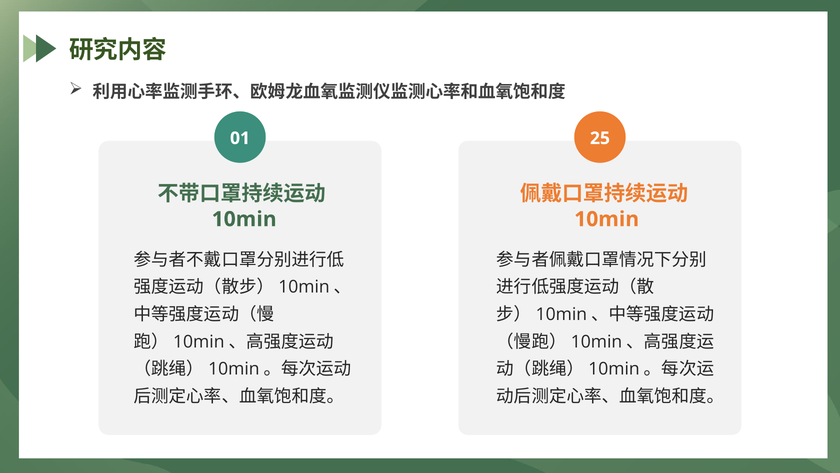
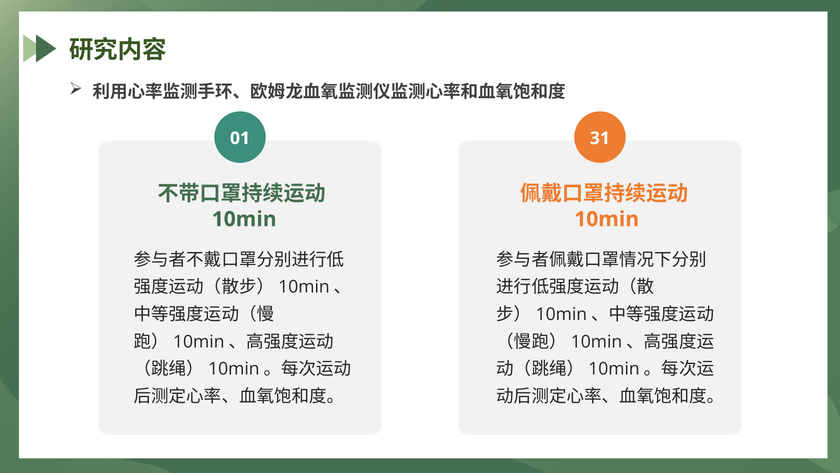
25: 25 -> 31 (600, 138)
